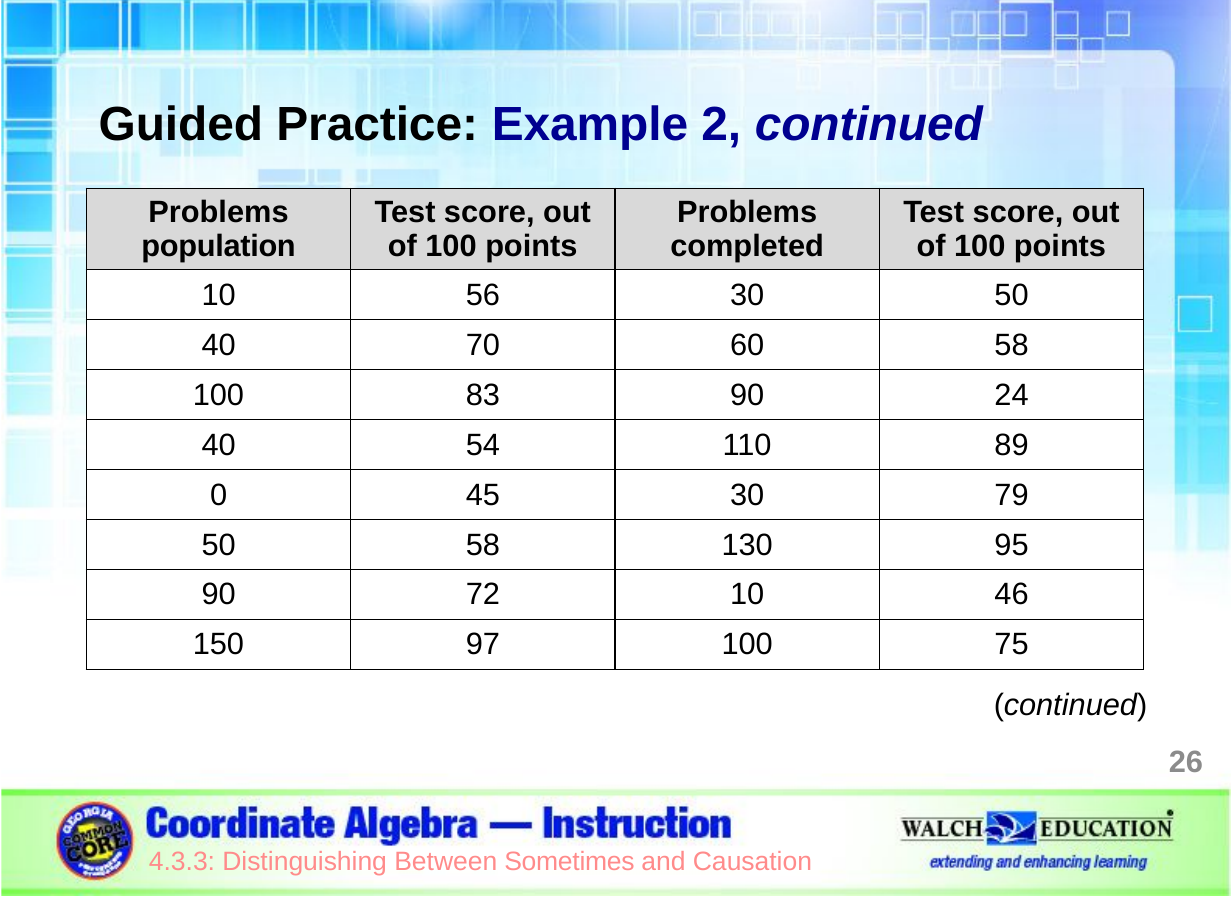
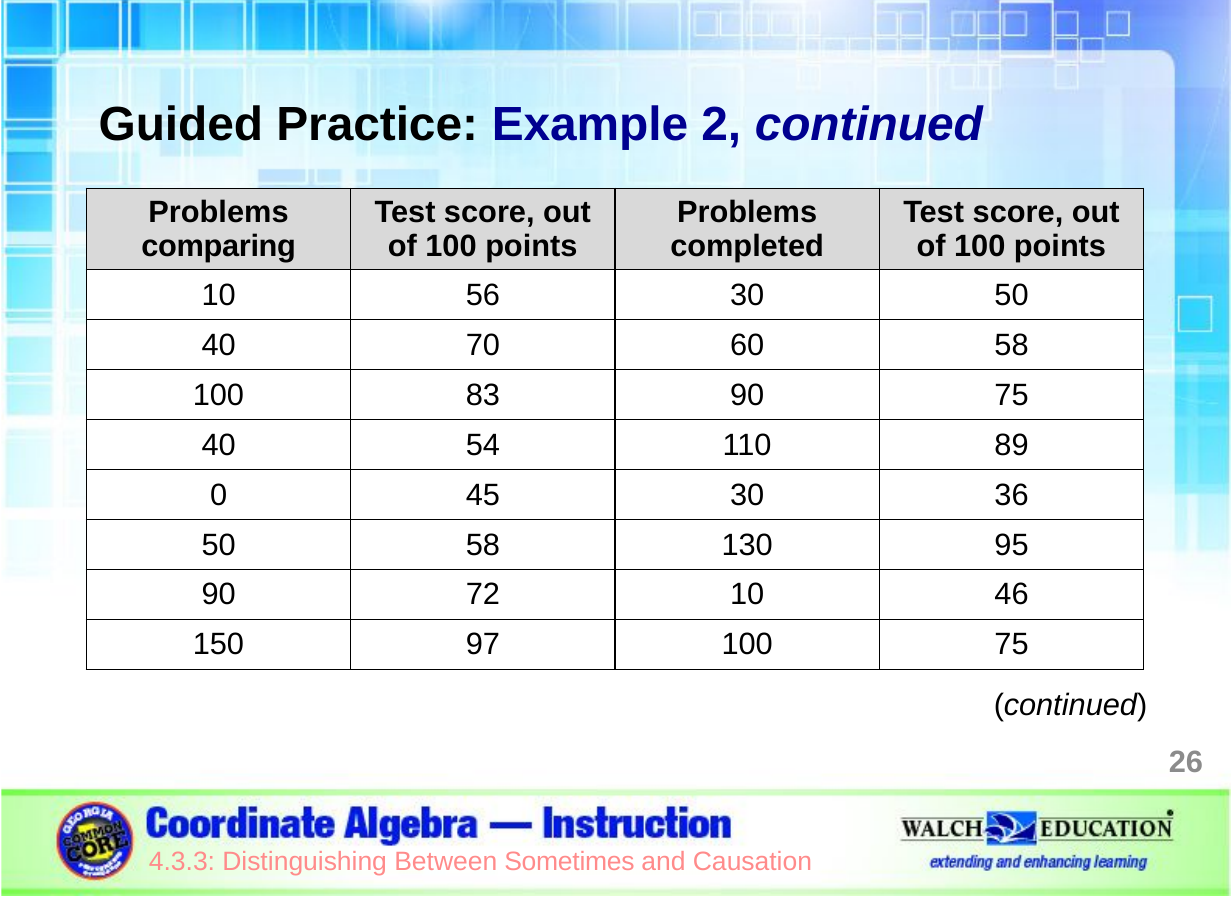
population: population -> comparing (219, 246)
90 24: 24 -> 75 (1012, 395)
79: 79 -> 36 (1012, 495)
